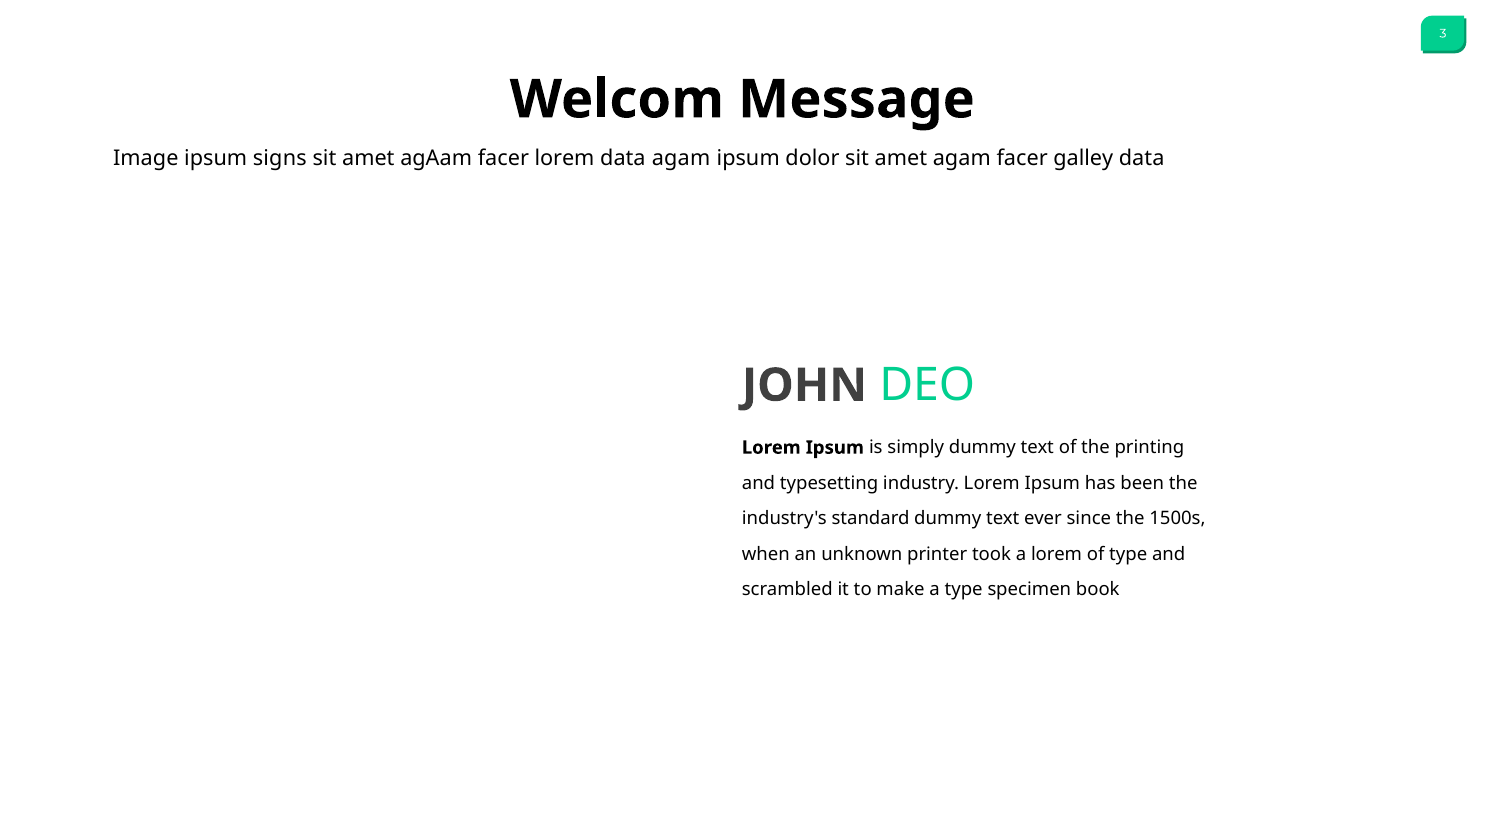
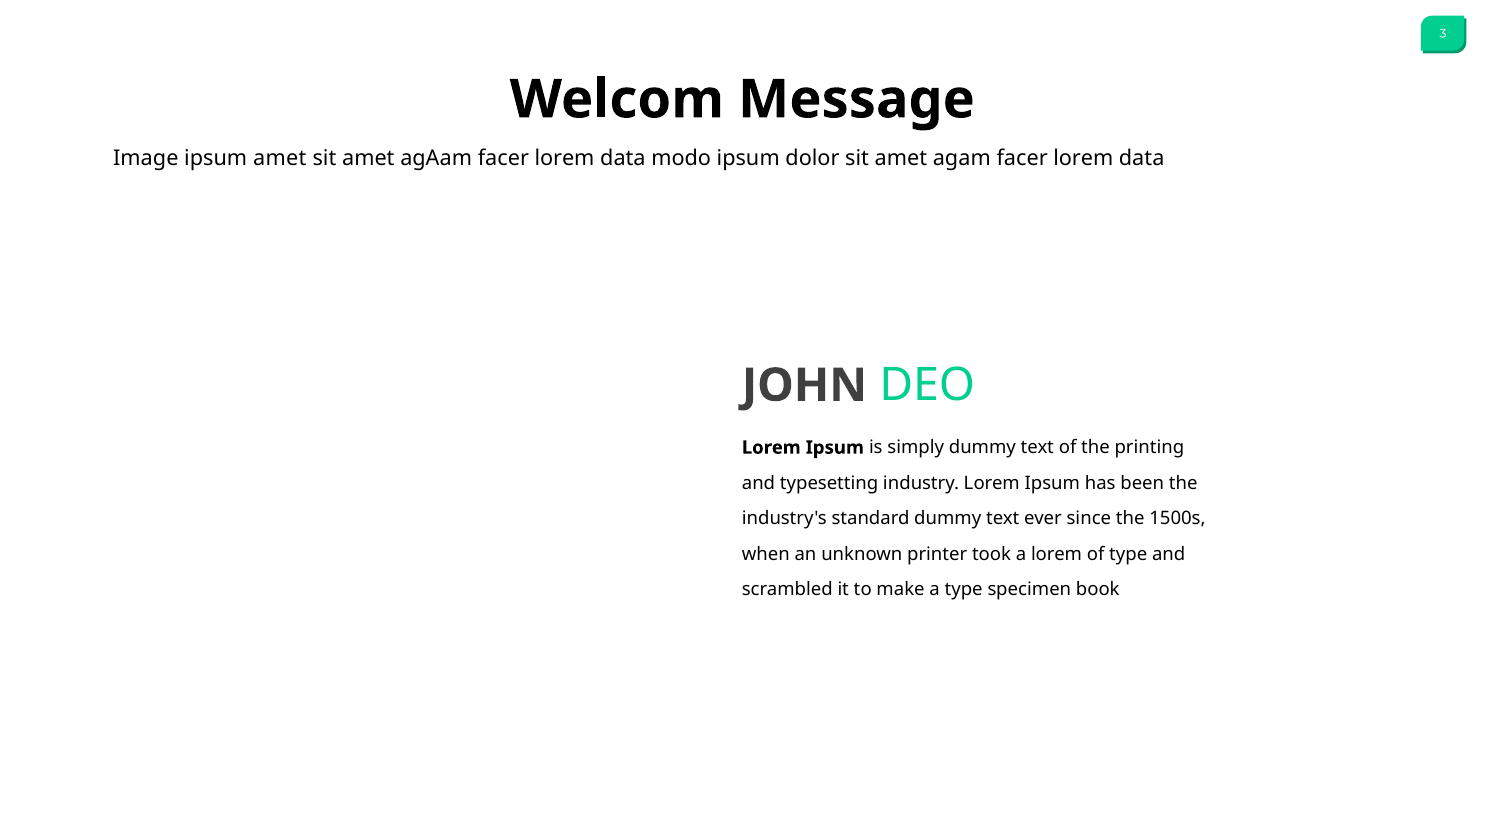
ipsum signs: signs -> amet (280, 158)
data agam: agam -> modo (681, 158)
agam facer galley: galley -> lorem (1083, 158)
